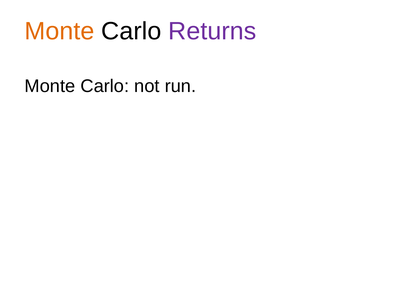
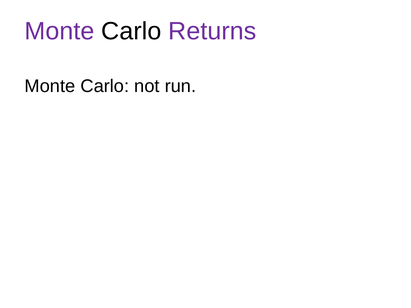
Monte colour: orange -> purple (59, 31)
